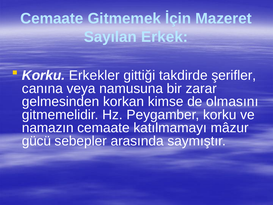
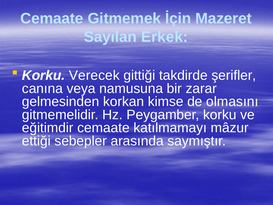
Erkekler: Erkekler -> Verecek (94, 75)
namazın: namazın -> eğitimdir (48, 128)
gücü: gücü -> ettiği (36, 141)
